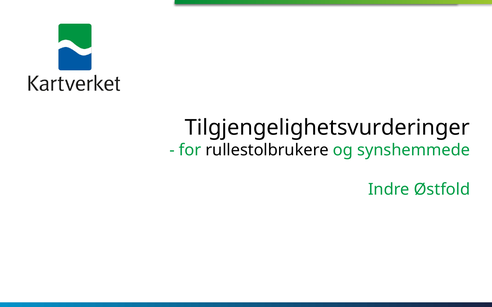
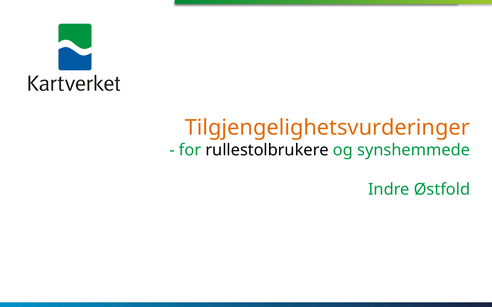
Tilgjengelighetsvurderinger colour: black -> orange (327, 128)
